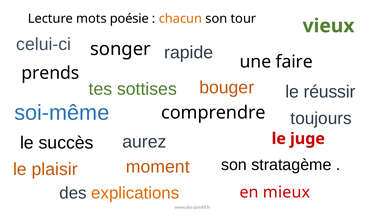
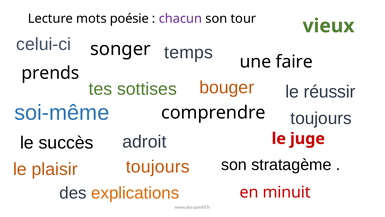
chacun colour: orange -> purple (180, 19)
rapide: rapide -> temps (189, 52)
aurez: aurez -> adroit (144, 141)
moment: moment -> toujours (158, 166)
mieux: mieux -> minuit (287, 192)
